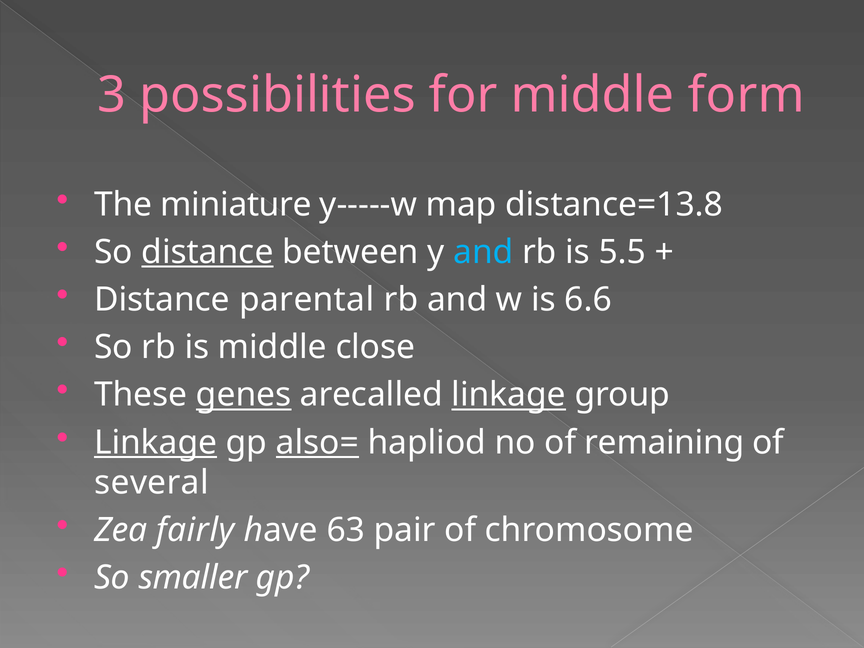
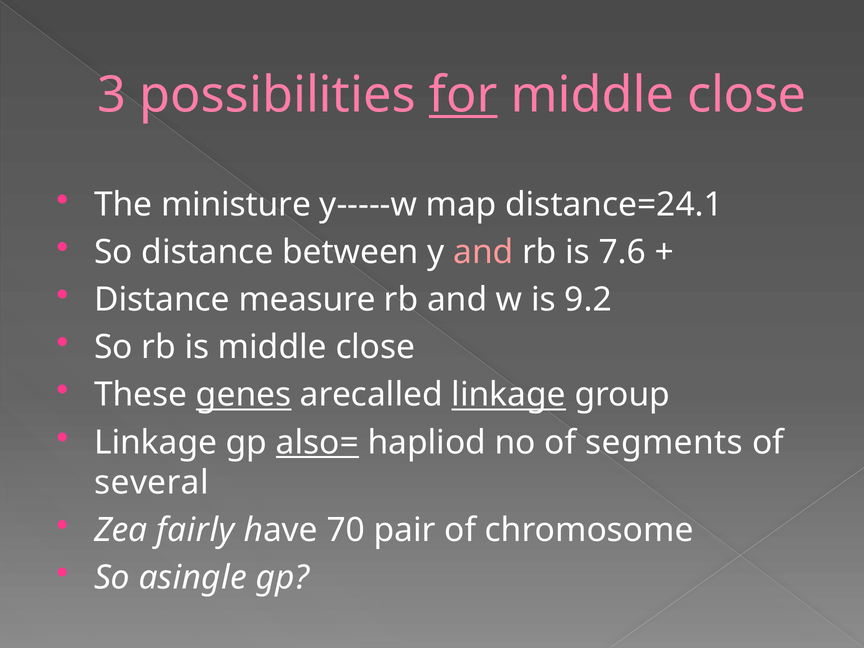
for underline: none -> present (463, 95)
form: form -> close (747, 95)
miniature: miniature -> ministure (236, 205)
distance=13.8: distance=13.8 -> distance=24.1 (614, 205)
distance underline: present -> none (207, 252)
and colour: light blue -> pink (483, 252)
5.5: 5.5 -> 7.6 (622, 252)
parental: parental -> measure (307, 300)
6.6: 6.6 -> 9.2 (588, 300)
Linkage underline: present -> none (156, 442)
remaining: remaining -> segments (664, 442)
63: 63 -> 70 (346, 530)
smaller: smaller -> asingle (193, 578)
